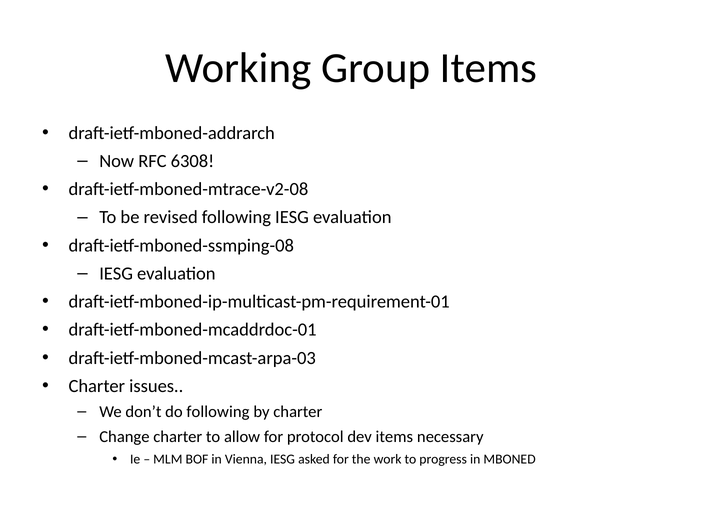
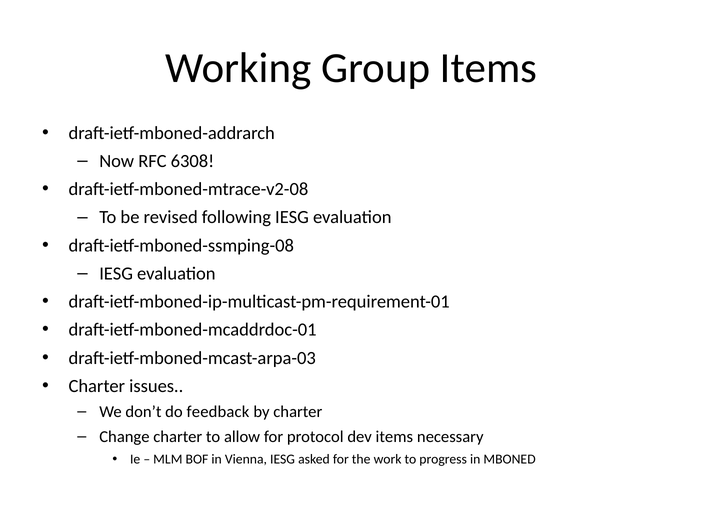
do following: following -> feedback (218, 412)
